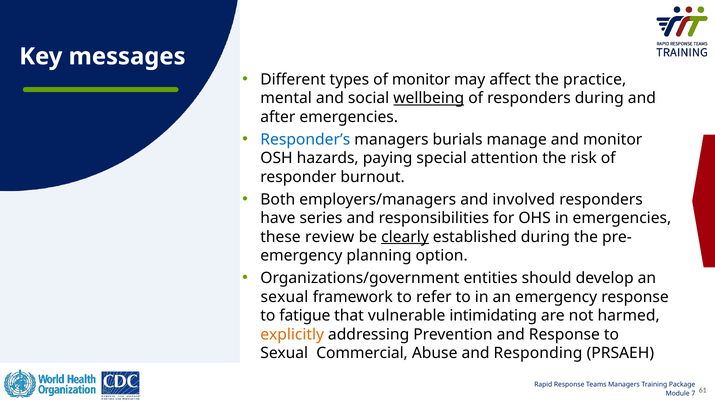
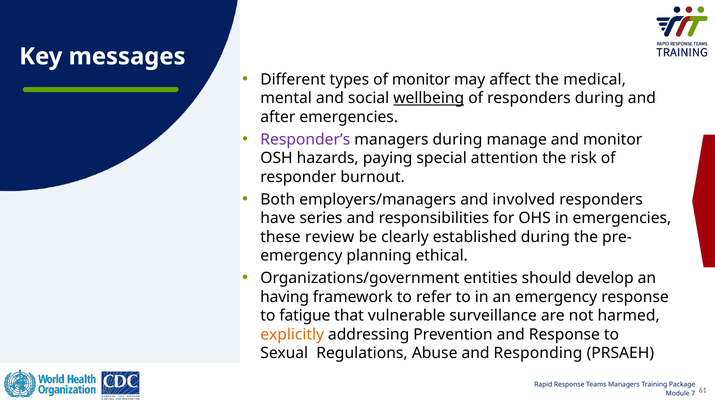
practice: practice -> medical (595, 79)
Responder’s colour: blue -> purple (305, 139)
managers burials: burials -> during (457, 139)
clearly underline: present -> none (405, 237)
option: option -> ethical (442, 256)
sexual: sexual -> having (285, 297)
intimidating: intimidating -> surveillance (493, 316)
Commercial: Commercial -> Regulations (362, 353)
